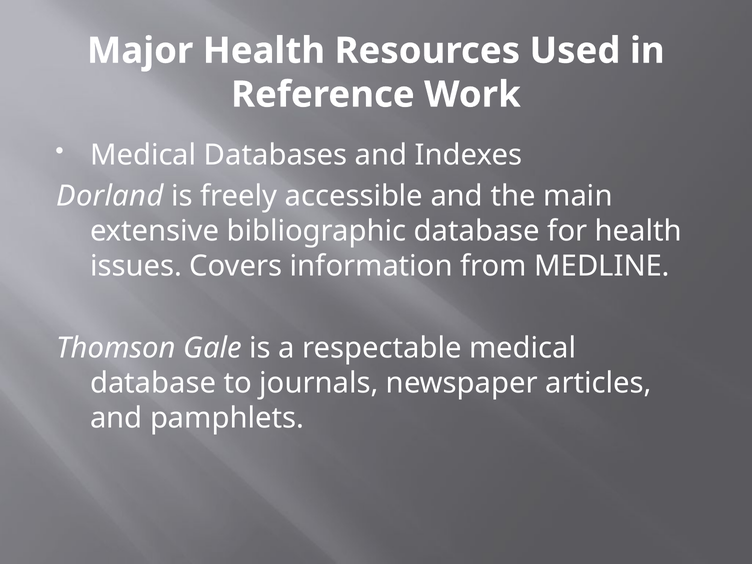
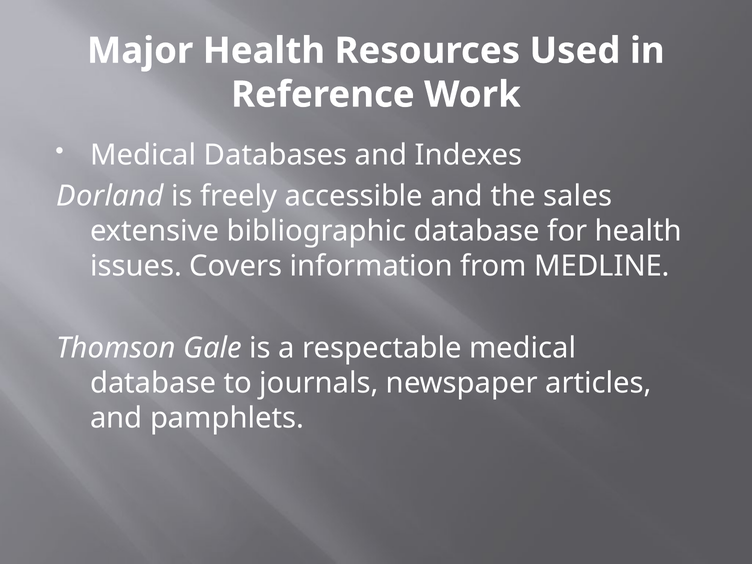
main: main -> sales (578, 196)
